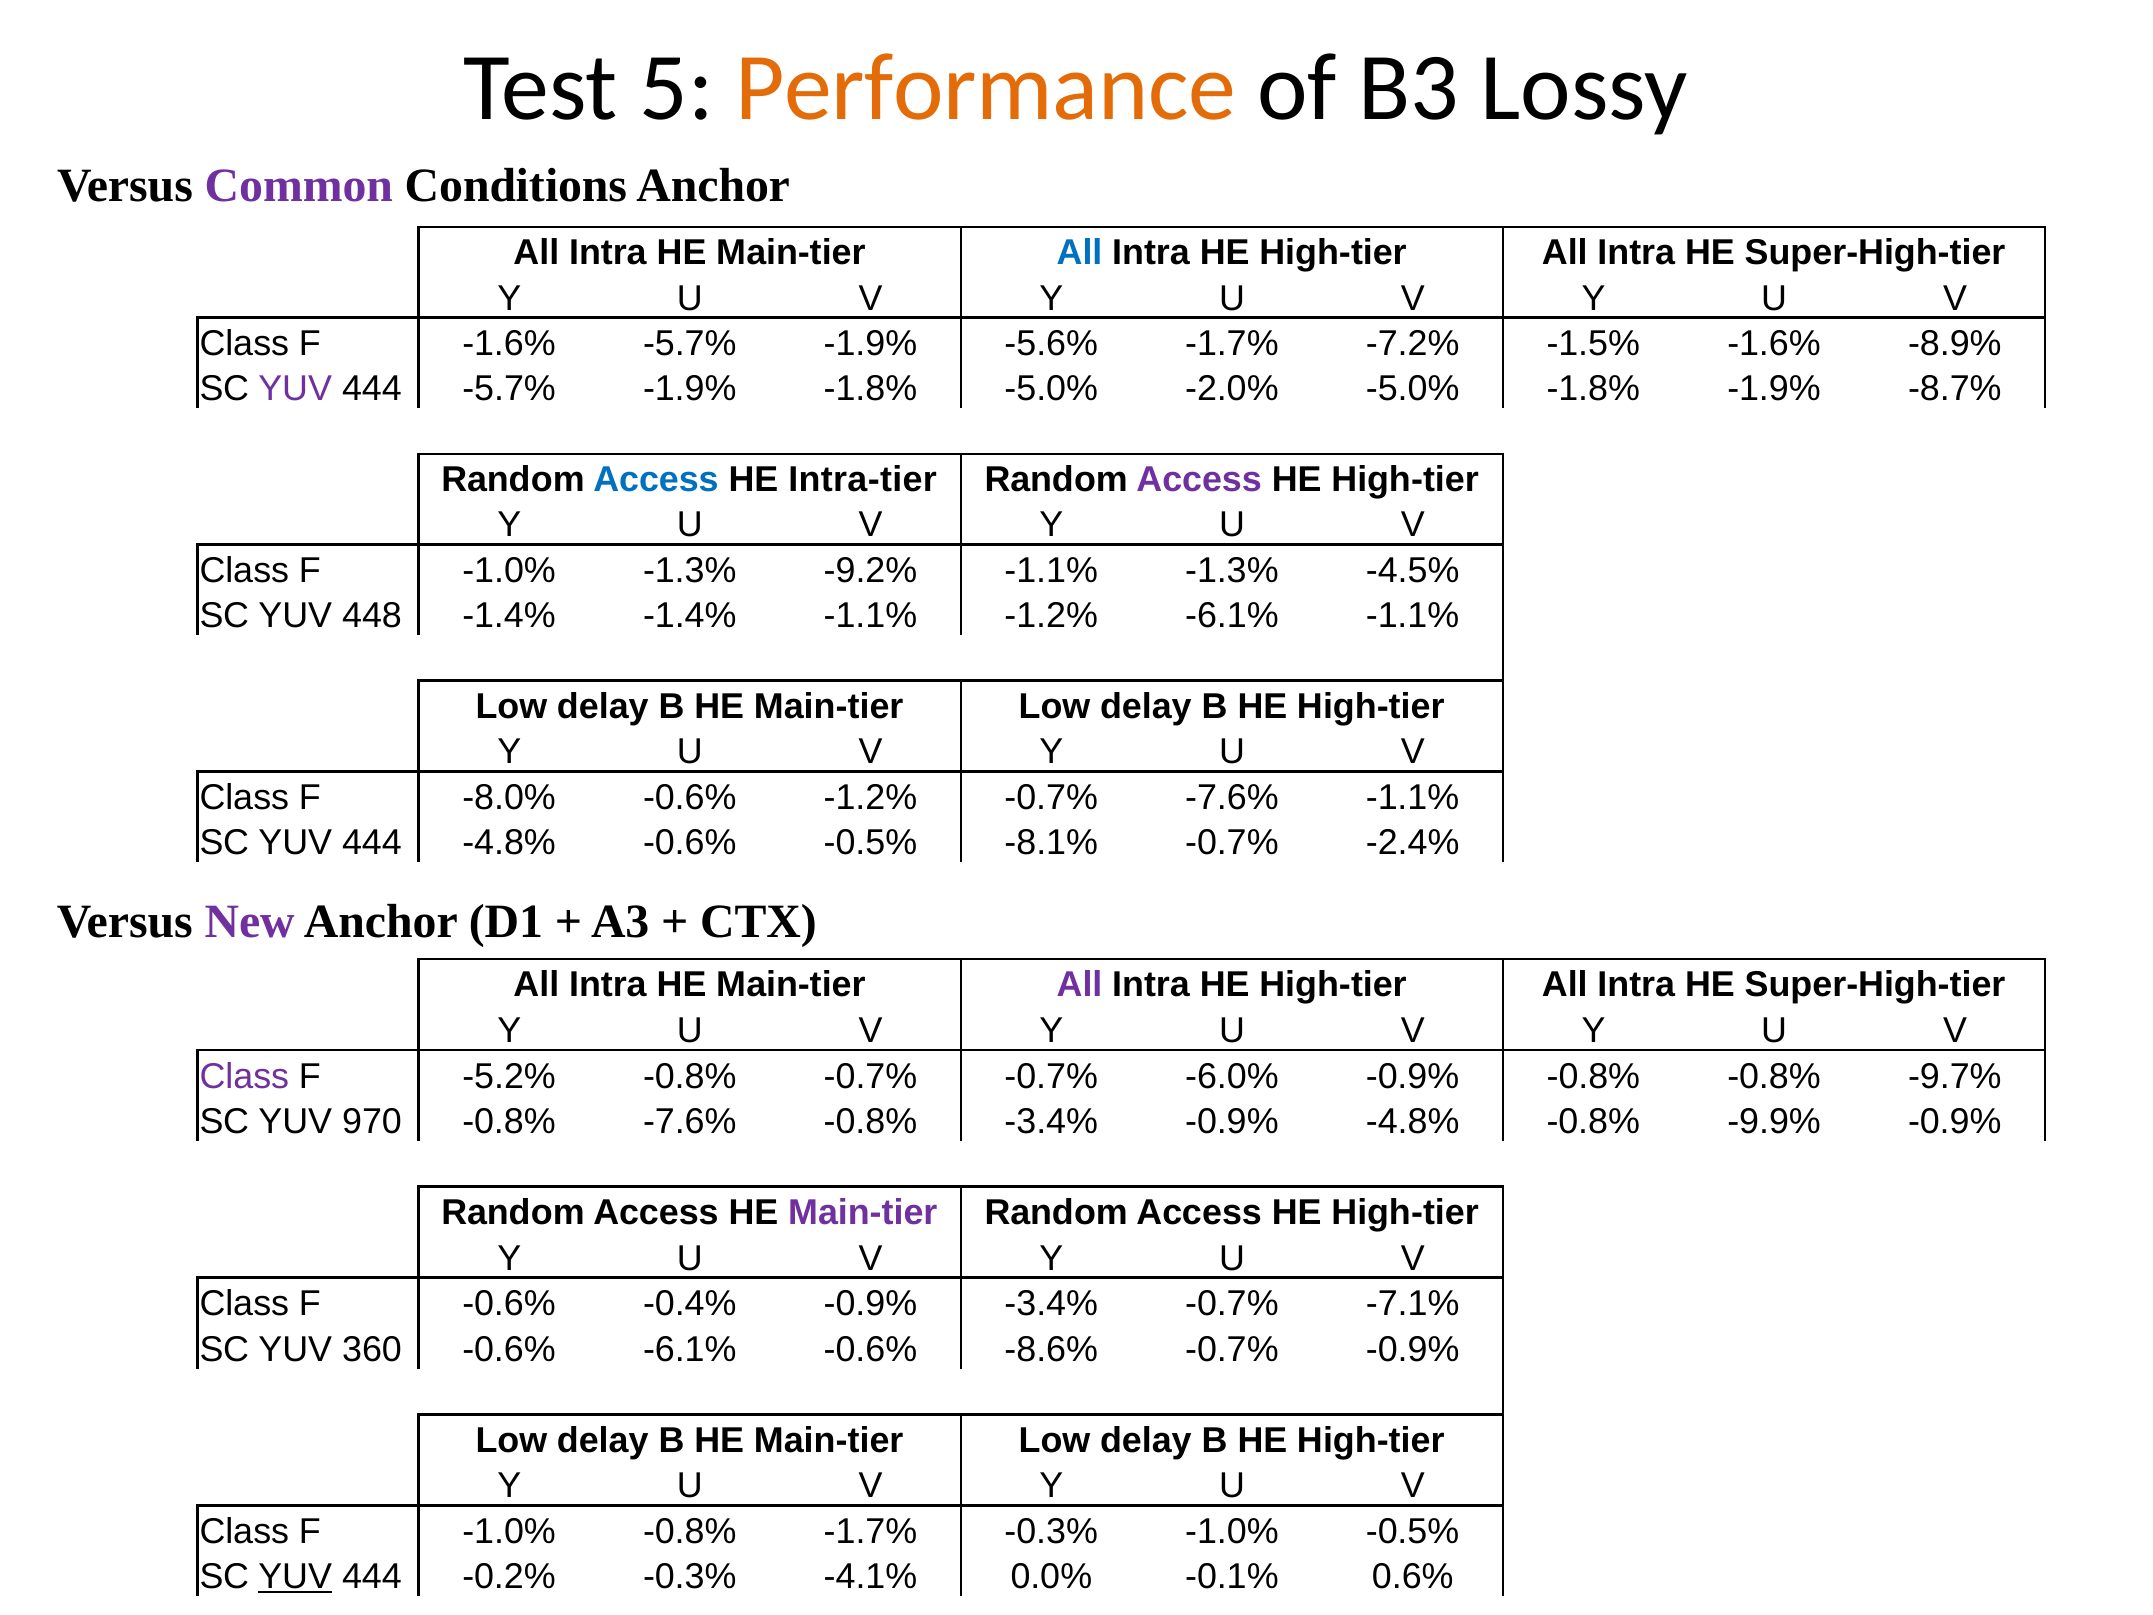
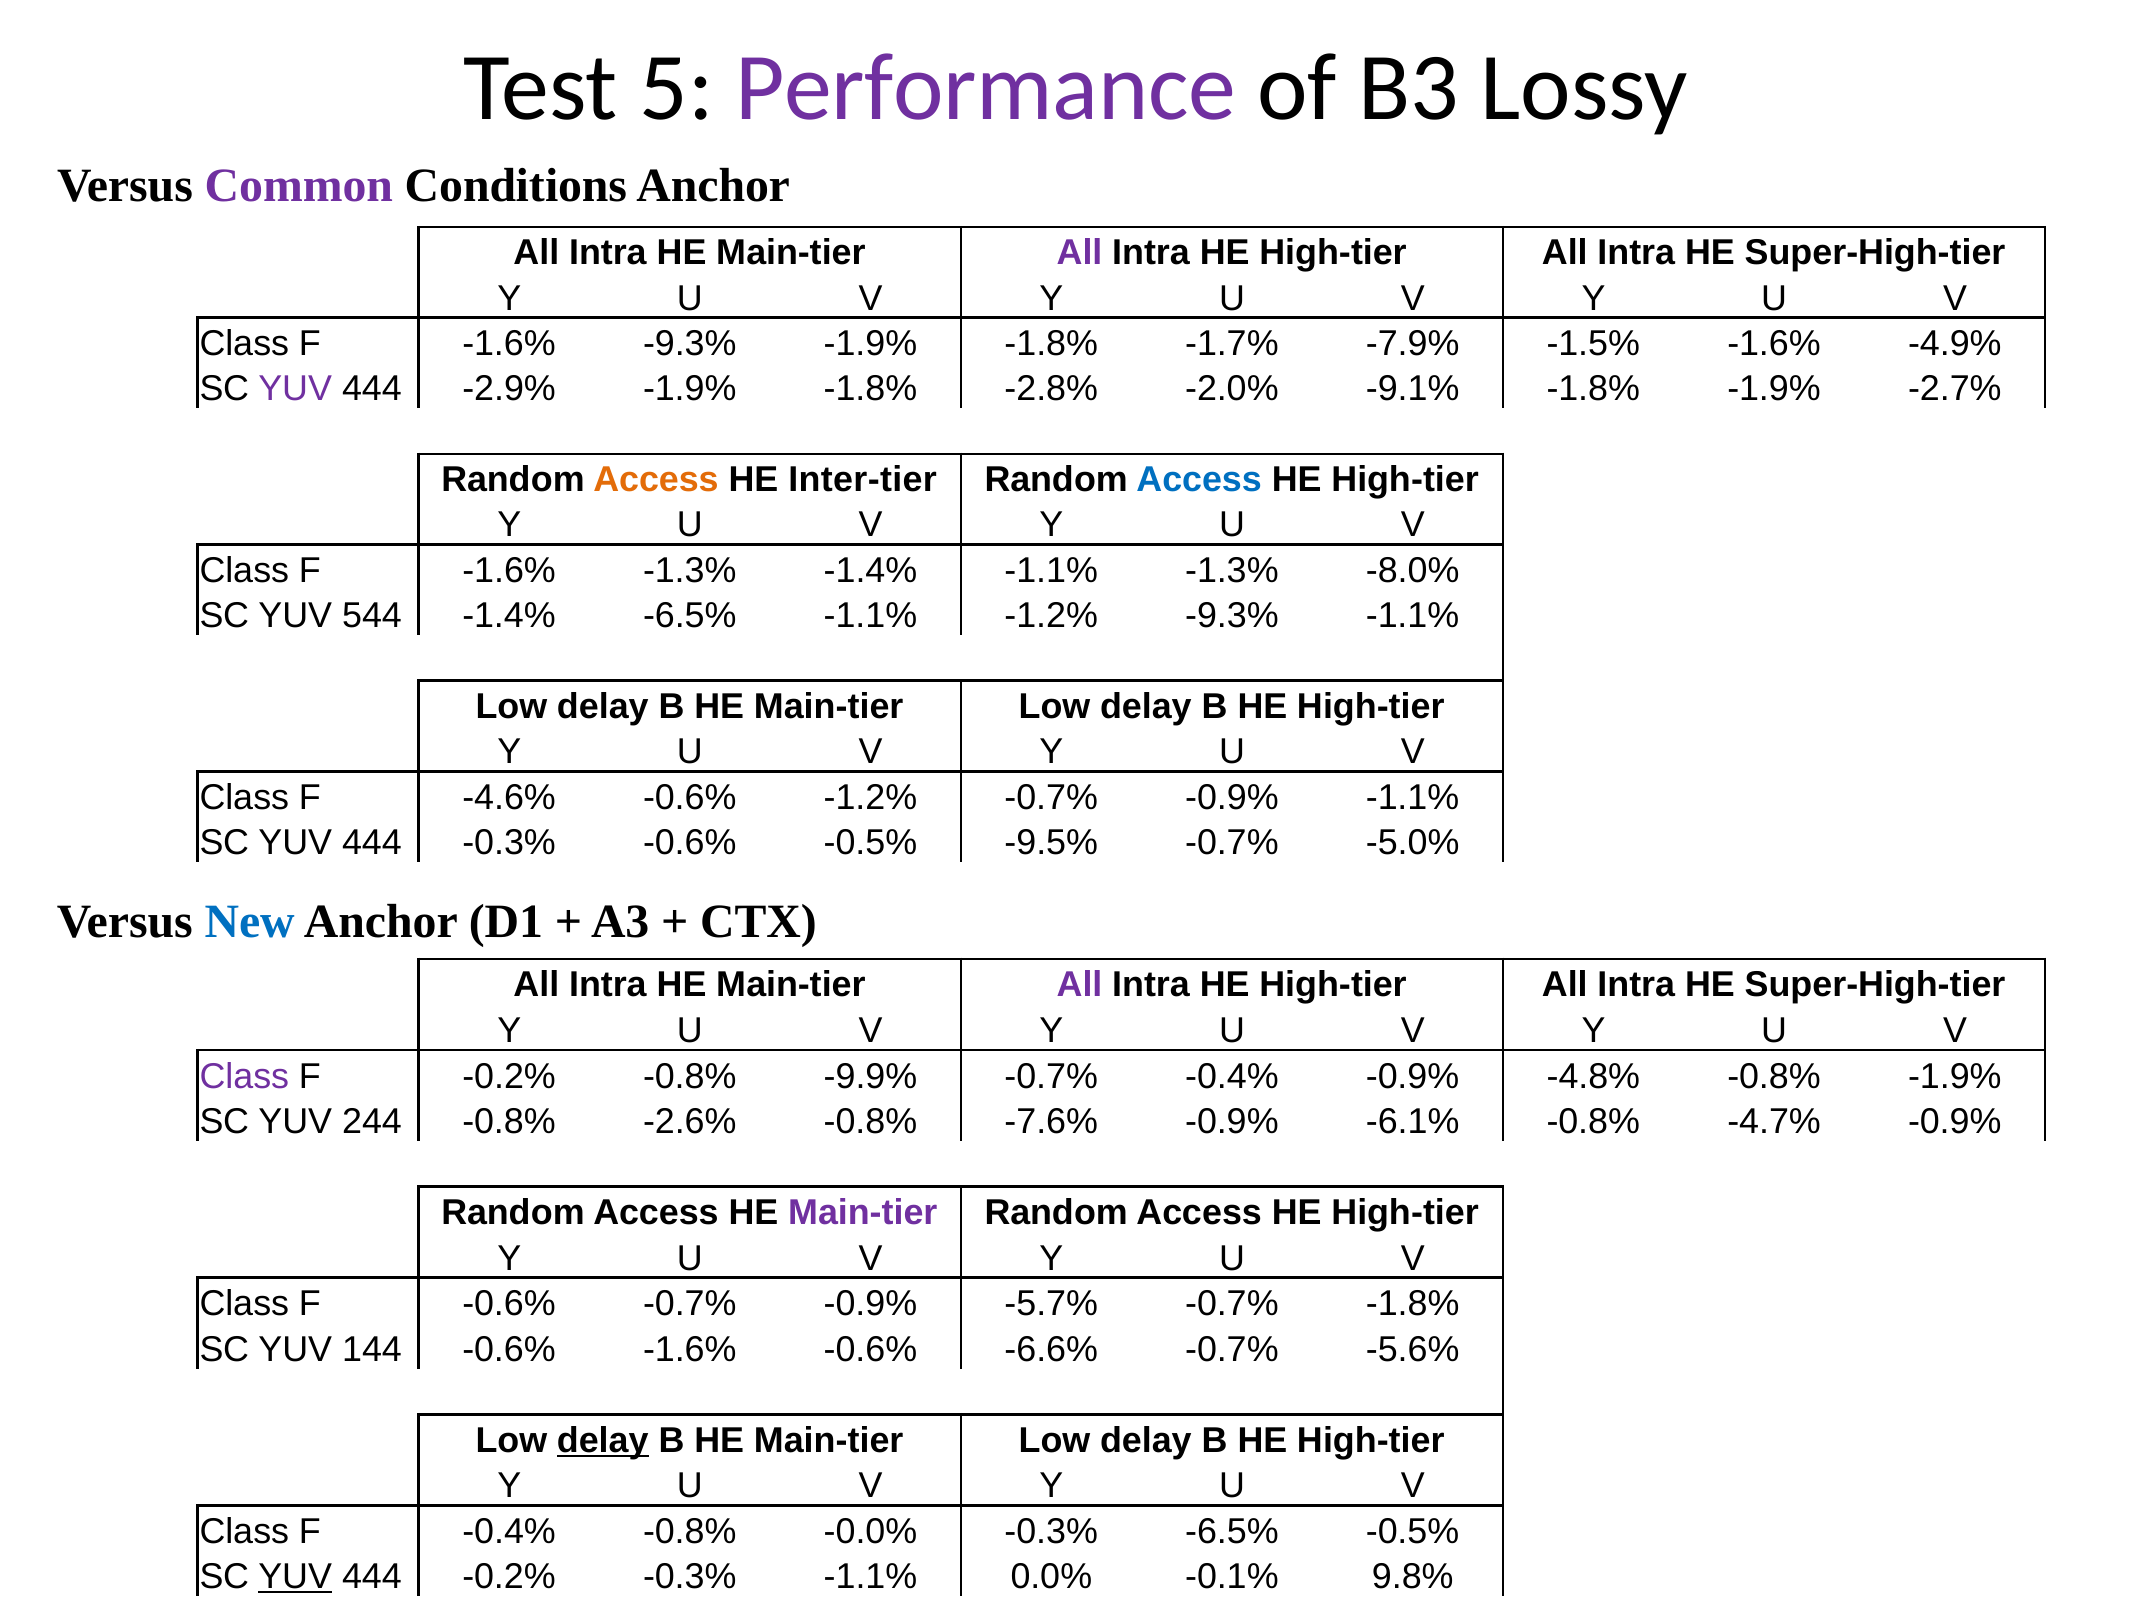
Performance colour: orange -> purple (986, 87)
All colour: blue -> purple (1080, 253)
-1.6% -5.7%: -5.7% -> -9.3% (690, 344)
-5.6%: -5.6% -> -1.8% (1051, 344)
-7.2%: -7.2% -> -7.9% (1413, 344)
-8.9%: -8.9% -> -4.9% (1955, 344)
444 -5.7%: -5.7% -> -2.9% (509, 389)
-1.8% -5.0%: -5.0% -> -2.8% (1051, 389)
-2.0% -5.0%: -5.0% -> -9.1% (1413, 389)
-8.7%: -8.7% -> -2.7% (1955, 389)
Access colour: blue -> orange (656, 480)
Intra-tier: Intra-tier -> Inter-tier (863, 480)
Access colour: purple -> blue (1199, 480)
-1.0%: -1.0% -> -1.6% (509, 570)
-1.3% -9.2%: -9.2% -> -1.4% (870, 570)
-4.5%: -4.5% -> -8.0% (1413, 570)
448: 448 -> 544 (372, 616)
-1.4% -1.4%: -1.4% -> -6.5% (690, 616)
-1.2% -6.1%: -6.1% -> -9.3% (1232, 616)
-8.0%: -8.0% -> -4.6% (509, 797)
-1.2% -0.7% -7.6%: -7.6% -> -0.9% (1232, 797)
444 -4.8%: -4.8% -> -0.3% (509, 843)
-8.1%: -8.1% -> -9.5% (1051, 843)
-2.4%: -2.4% -> -5.0% (1413, 843)
New colour: purple -> blue (250, 922)
F -5.2%: -5.2% -> -0.2% (509, 1076)
-0.8% -0.7%: -0.7% -> -9.9% (870, 1076)
-0.7% -6.0%: -6.0% -> -0.4% (1232, 1076)
-0.9% -0.8%: -0.8% -> -4.8% (1593, 1076)
-0.8% -9.7%: -9.7% -> -1.9% (1955, 1076)
970: 970 -> 244 (372, 1122)
-0.8% -7.6%: -7.6% -> -2.6% (690, 1122)
-0.8% -3.4%: -3.4% -> -7.6% (1051, 1122)
-0.9% -4.8%: -4.8% -> -6.1% (1413, 1122)
-9.9%: -9.9% -> -4.7% (1774, 1122)
-0.6% -0.4%: -0.4% -> -0.7% (690, 1304)
-0.9% -3.4%: -3.4% -> -5.7% (1051, 1304)
-0.7% -7.1%: -7.1% -> -1.8% (1413, 1304)
360: 360 -> 144 (372, 1349)
-0.6% -6.1%: -6.1% -> -1.6% (690, 1349)
-8.6%: -8.6% -> -6.6% (1051, 1349)
-0.7% -0.9%: -0.9% -> -5.6% (1413, 1349)
delay underline: none -> present (603, 1440)
-1.0%: -1.0% -> -0.4% (509, 1531)
-0.8% -1.7%: -1.7% -> -0.0% (870, 1531)
-0.3% -1.0%: -1.0% -> -6.5% (1232, 1531)
-0.3% -4.1%: -4.1% -> -1.1% (870, 1577)
0.6%: 0.6% -> 9.8% (1413, 1577)
